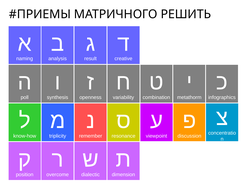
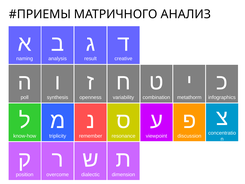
РЕШИТЬ: РЕШИТЬ -> АНАЛИЗ (186, 14)
